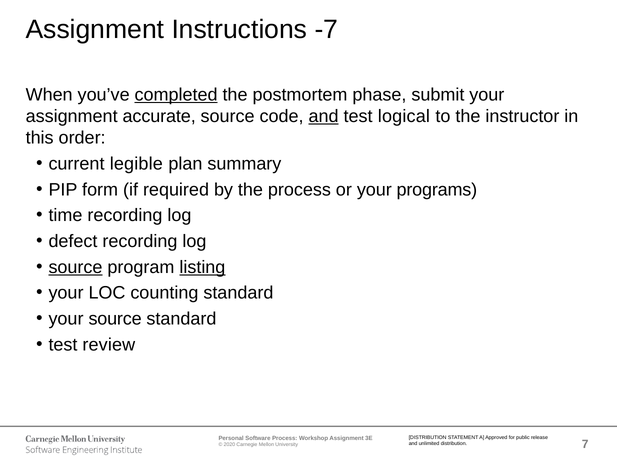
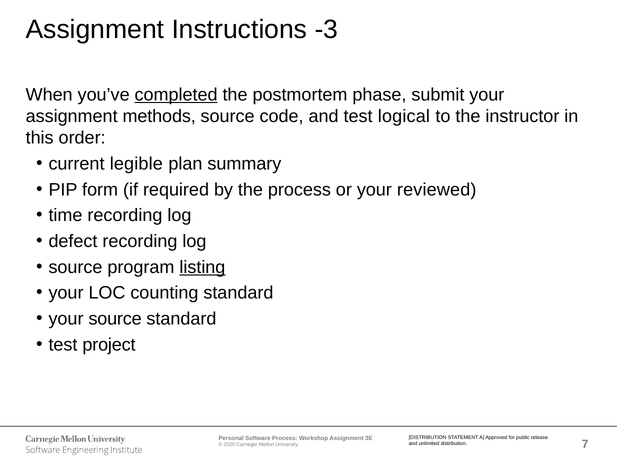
-7: -7 -> -3 (326, 30)
accurate: accurate -> methods (159, 117)
and underline: present -> none (324, 117)
programs: programs -> reviewed (437, 190)
source underline: present -> none (75, 268)
review: review -> project (109, 345)
